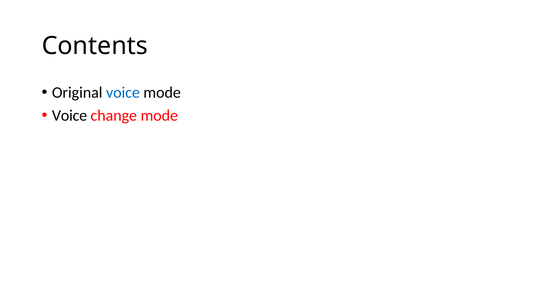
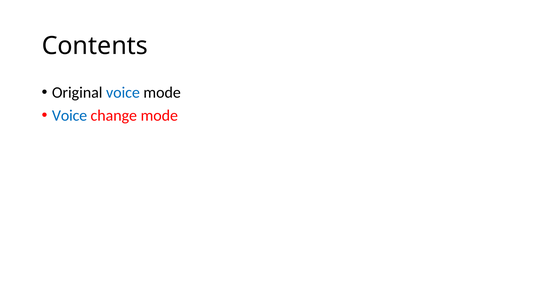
Voice colour: black -> blue (70, 115)
